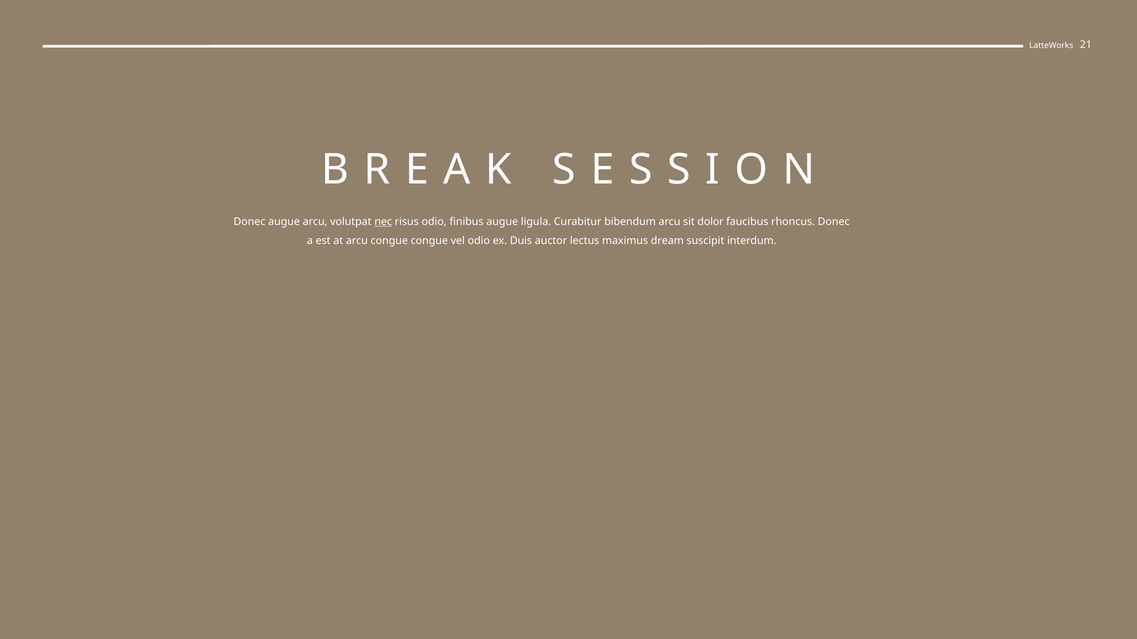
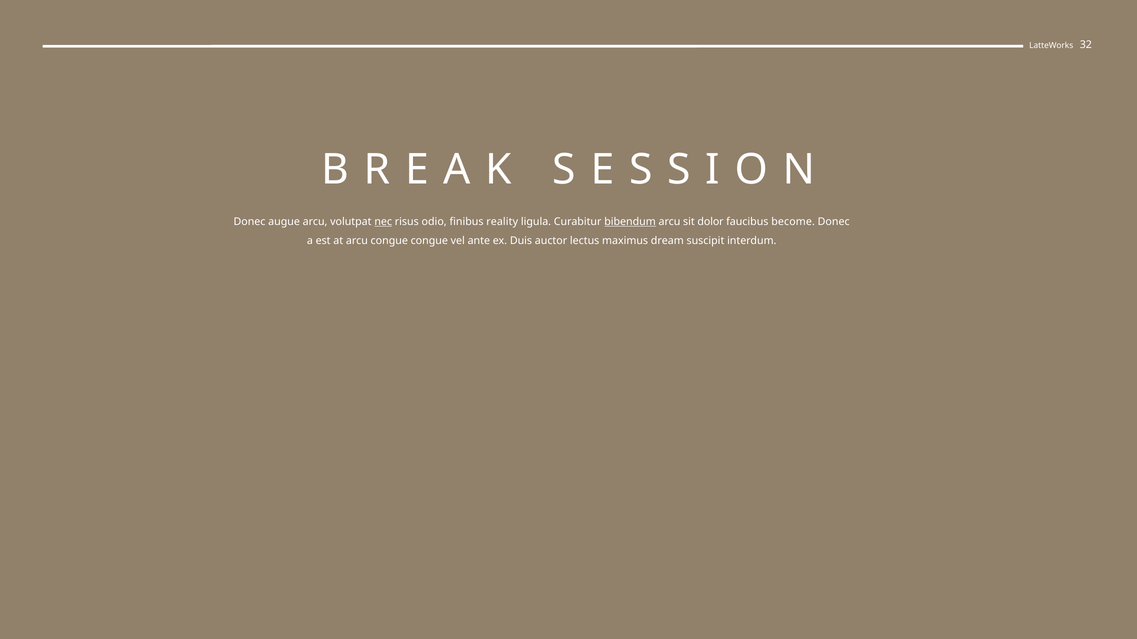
21: 21 -> 32 (1086, 45)
finibus augue: augue -> reality (502, 222)
bibendum underline: none -> present (630, 222)
rhoncus: rhoncus -> become (793, 222)
vel odio: odio -> ante (479, 241)
